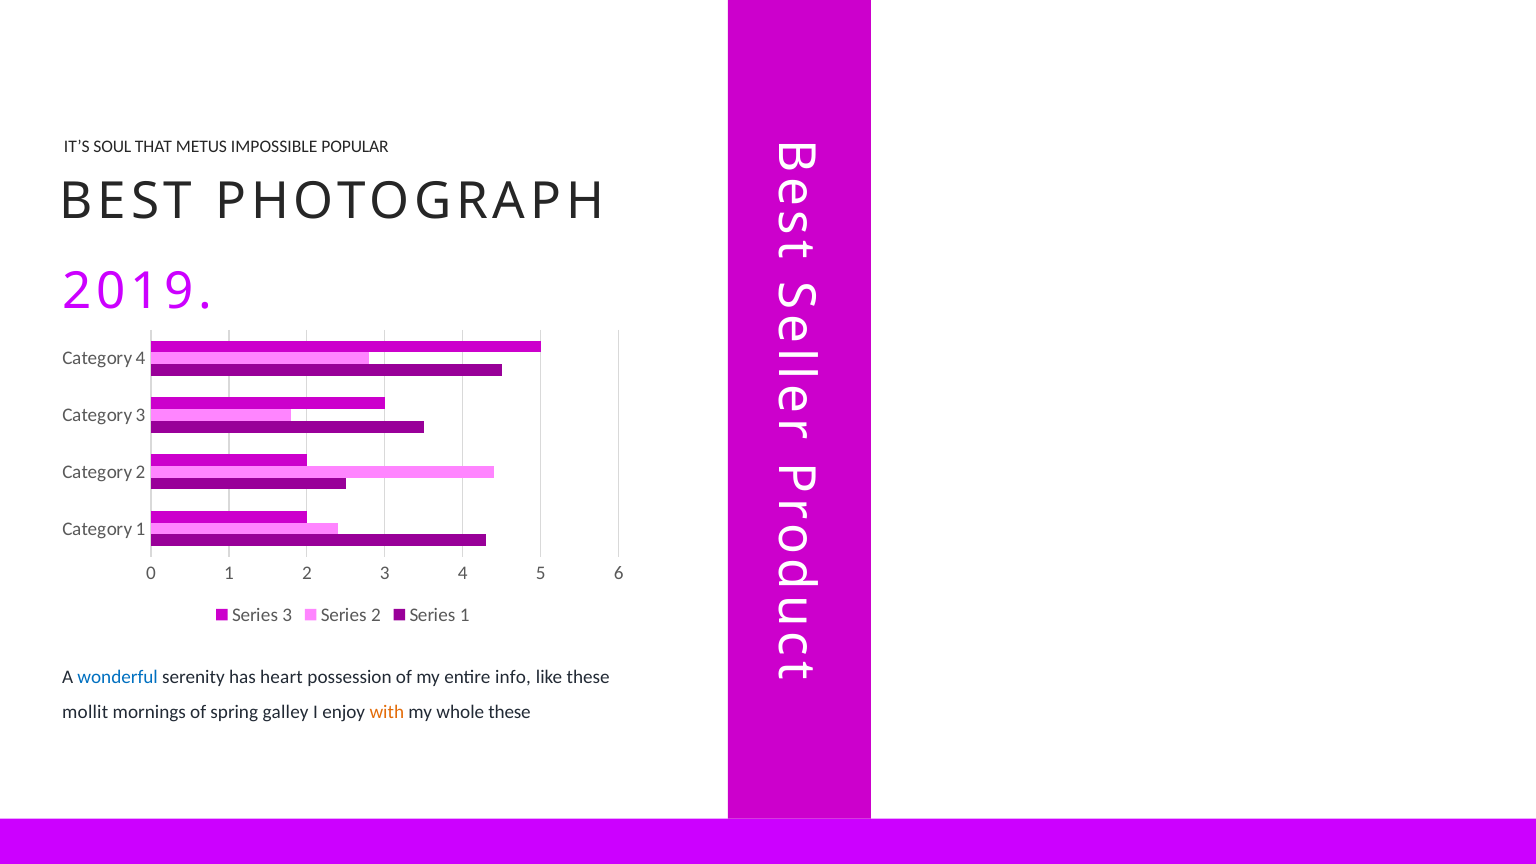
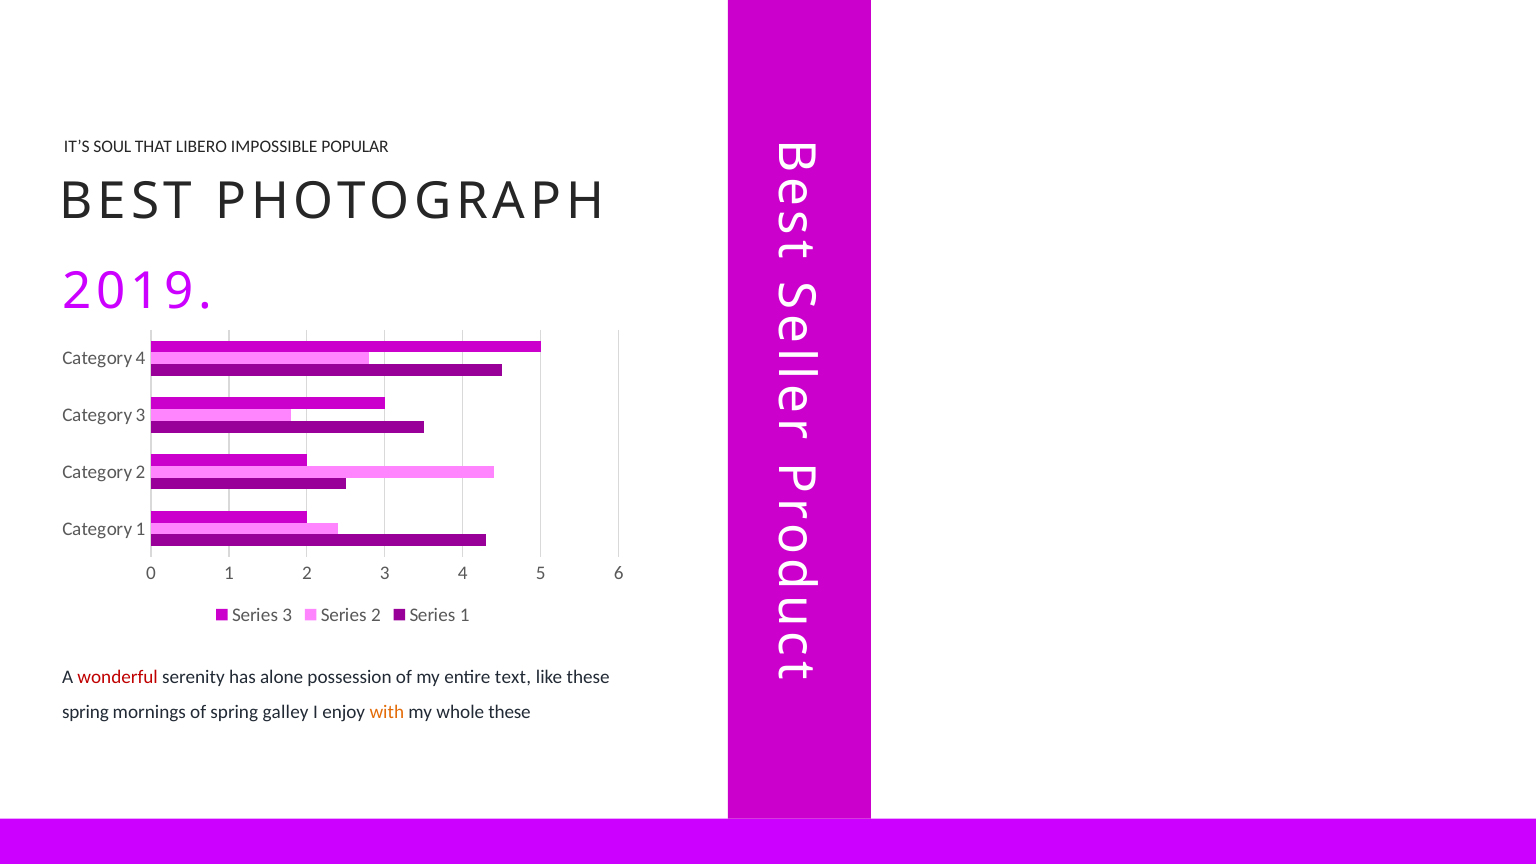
METUS: METUS -> LIBERO (201, 146)
wonderful colour: blue -> red (118, 678)
heart: heart -> alone (282, 678)
info: info -> text (513, 678)
mollit: mollit -> spring (85, 712)
